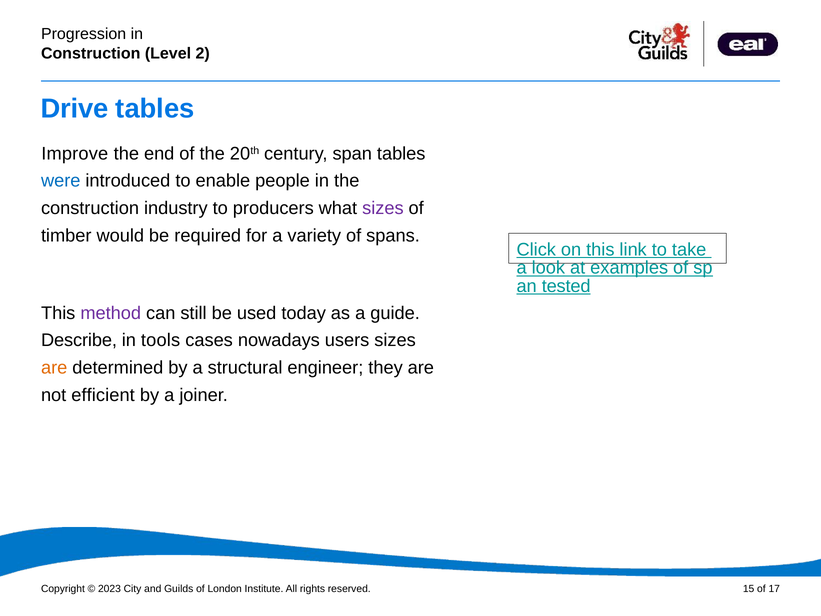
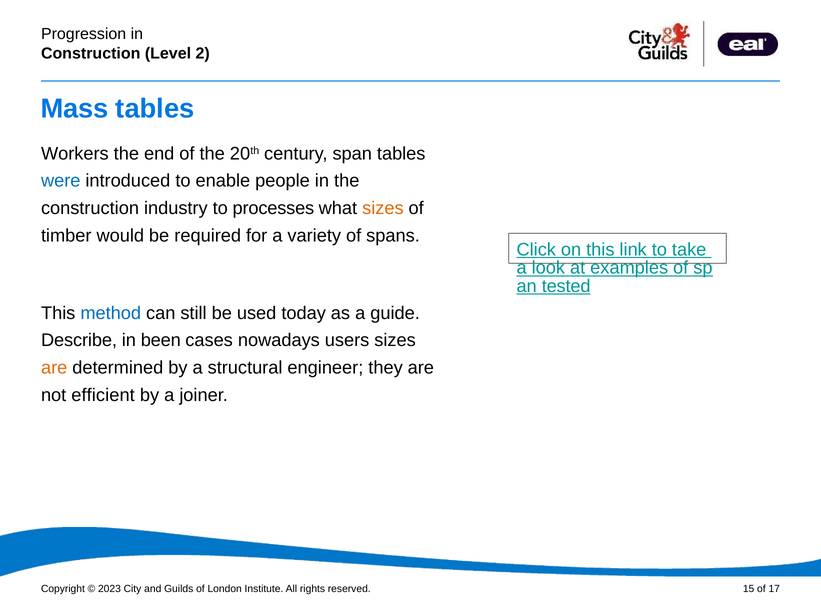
Drive: Drive -> Mass (75, 109)
Improve: Improve -> Workers (75, 153)
producers: producers -> processes (273, 208)
sizes colour: purple -> orange (383, 208)
method colour: purple -> blue (111, 313)
tools: tools -> been (161, 340)
